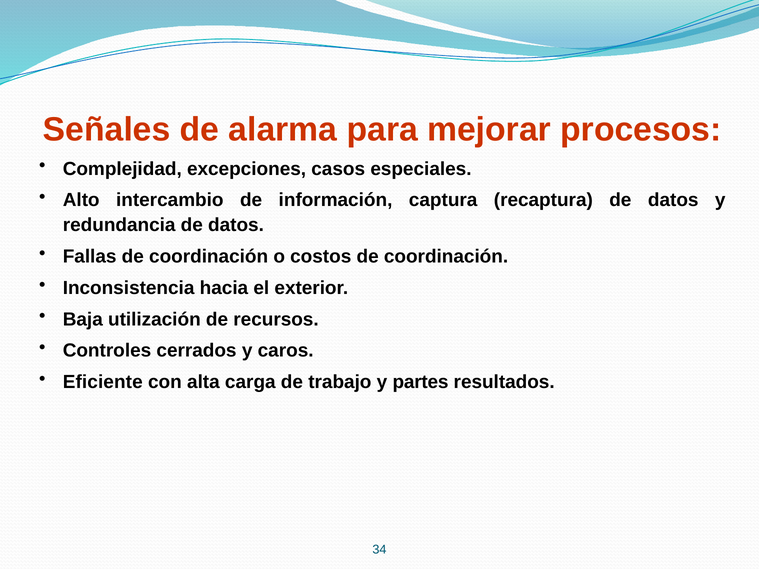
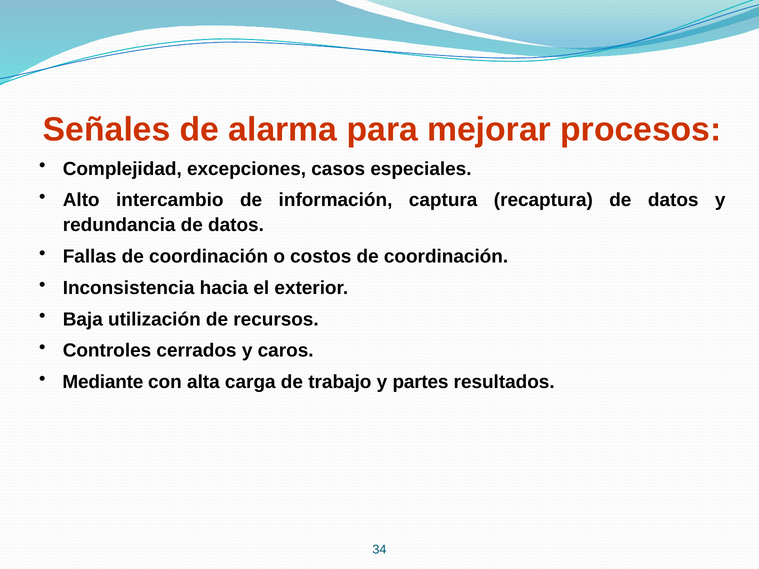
Eficiente: Eficiente -> Mediante (103, 382)
